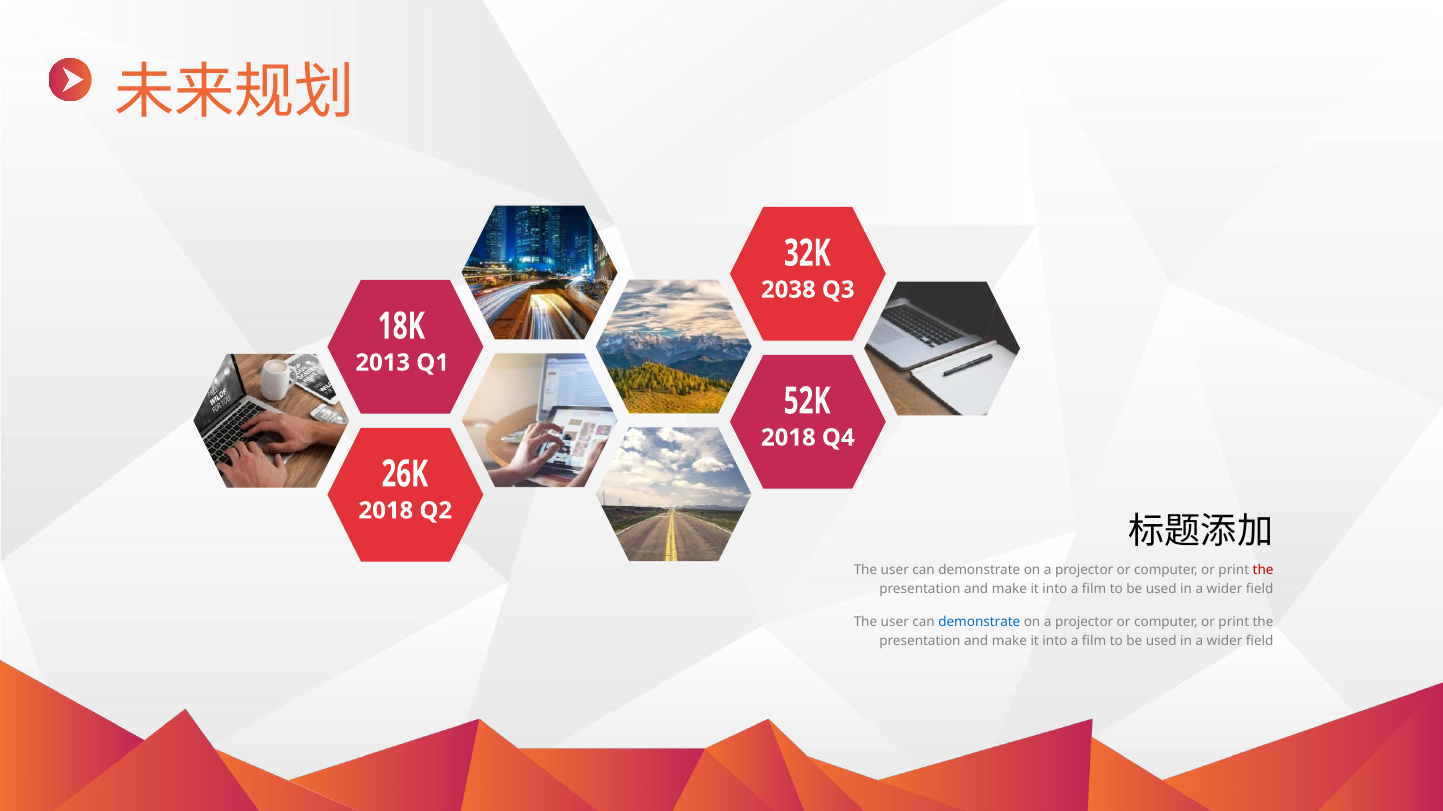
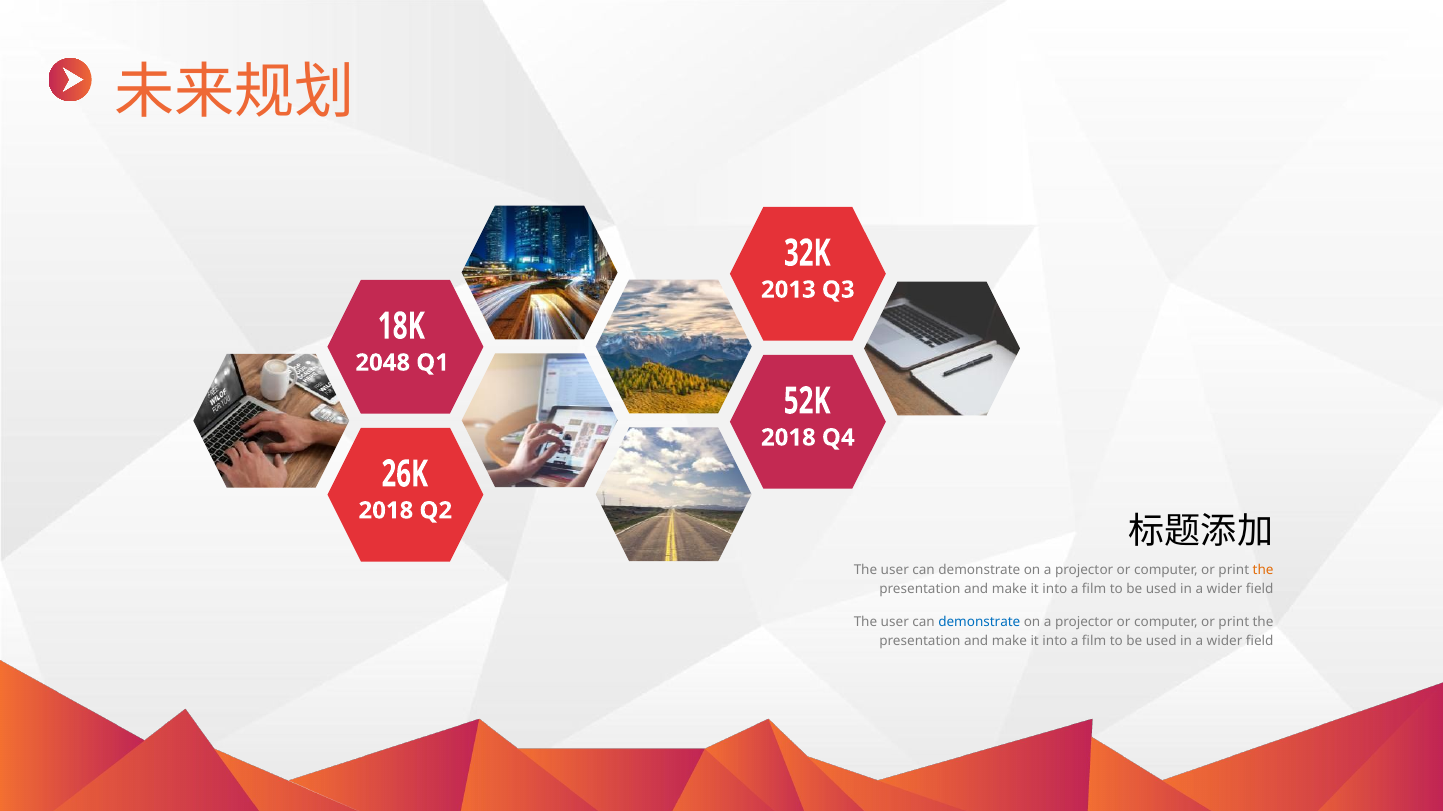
2038: 2038 -> 2013 (788, 290)
2013: 2013 -> 2048 (383, 363)
the colour: red -> orange (1263, 571)
